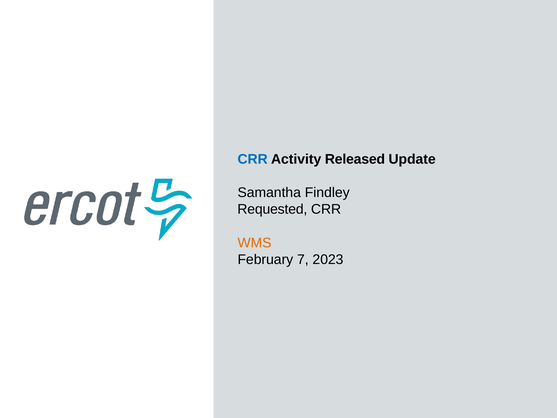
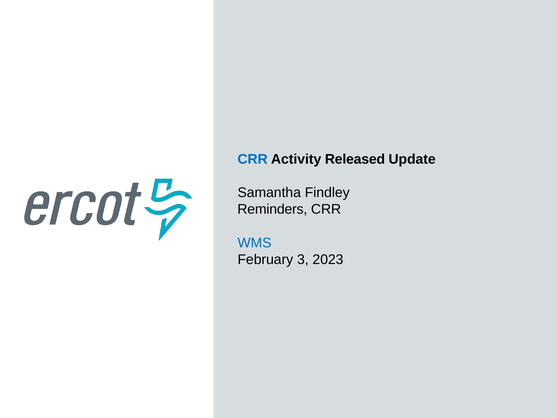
Requested: Requested -> Reminders (272, 209)
WMS colour: orange -> blue (255, 243)
7: 7 -> 3 (303, 259)
